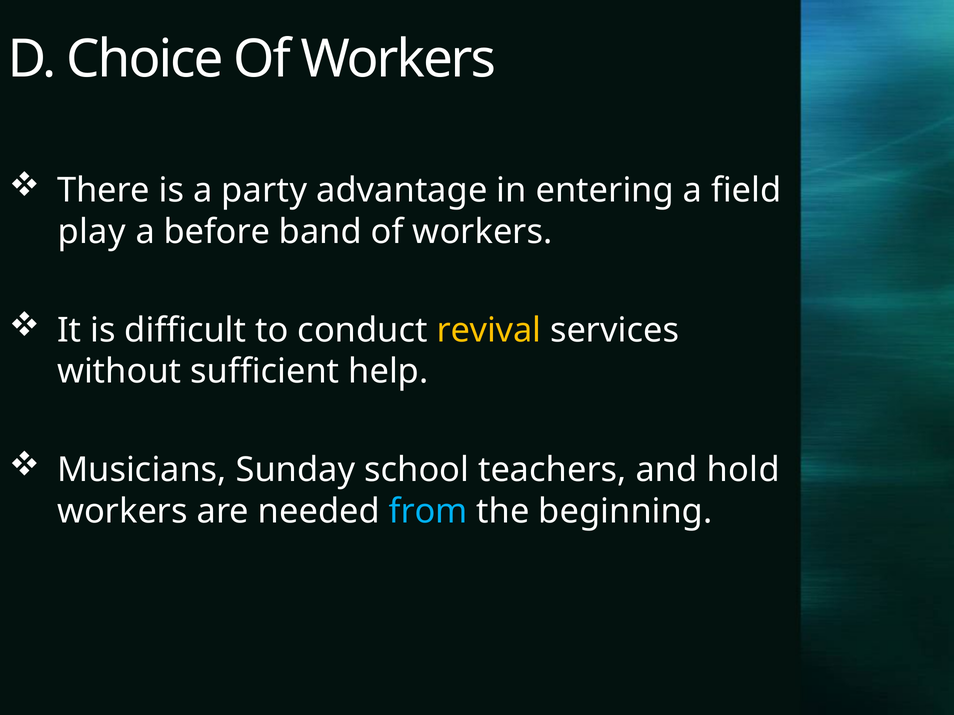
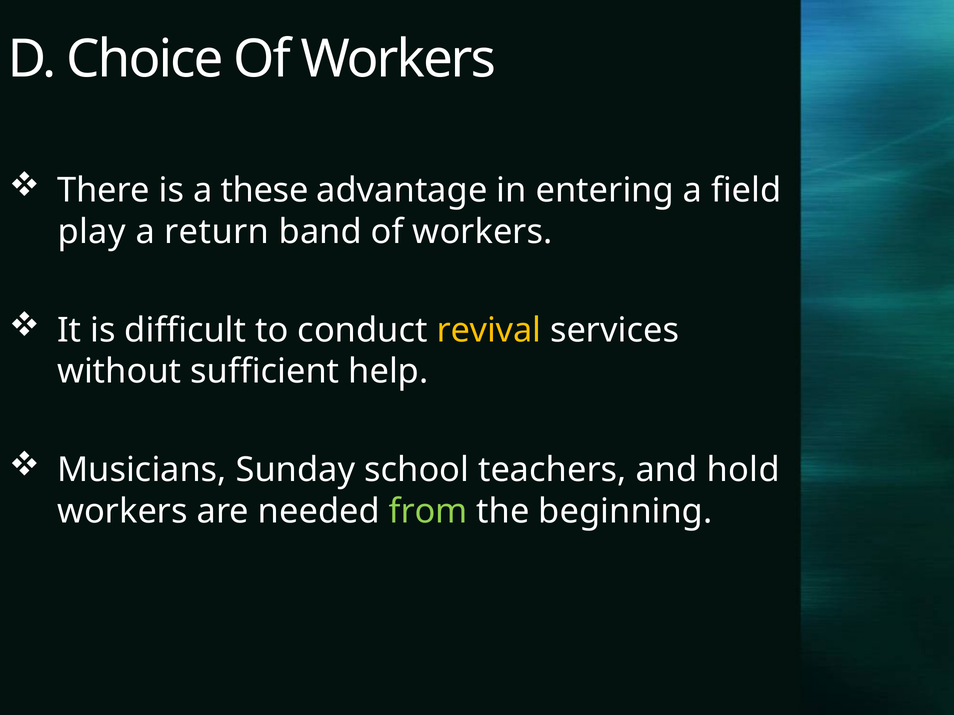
party: party -> these (265, 191)
before: before -> return (217, 232)
from colour: light blue -> light green (428, 512)
